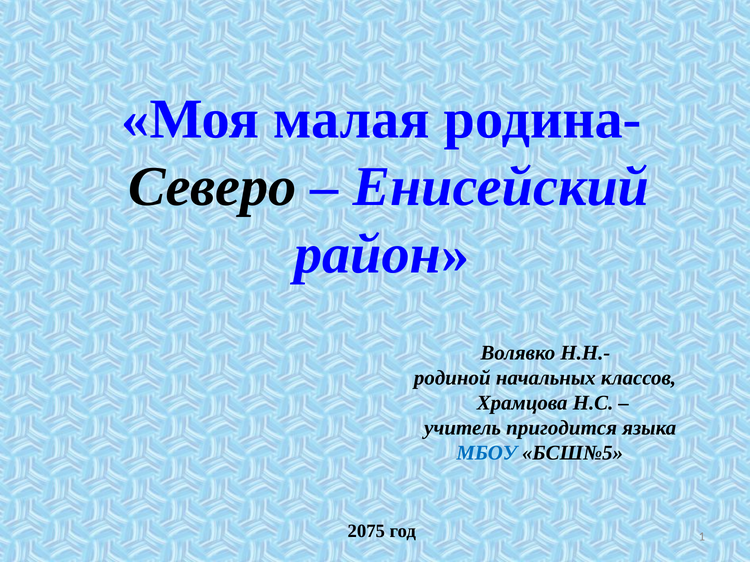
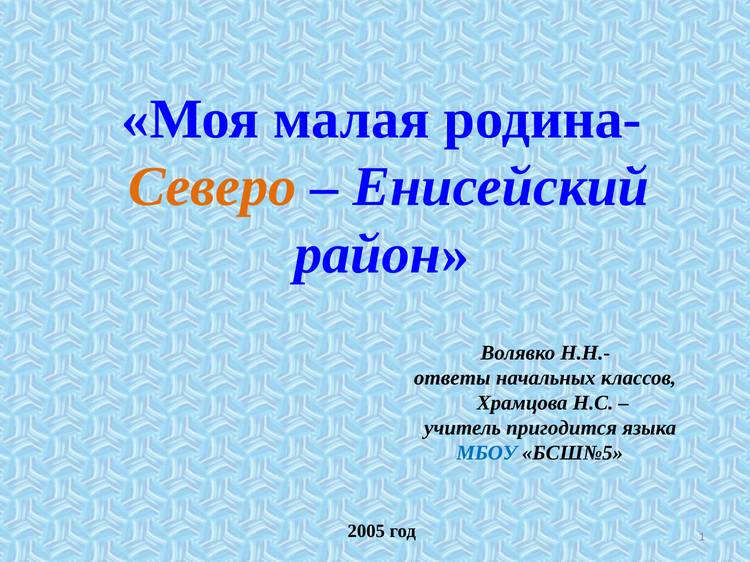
Северо colour: black -> orange (212, 187)
родиной: родиной -> ответы (452, 378)
2075: 2075 -> 2005 (366, 532)
